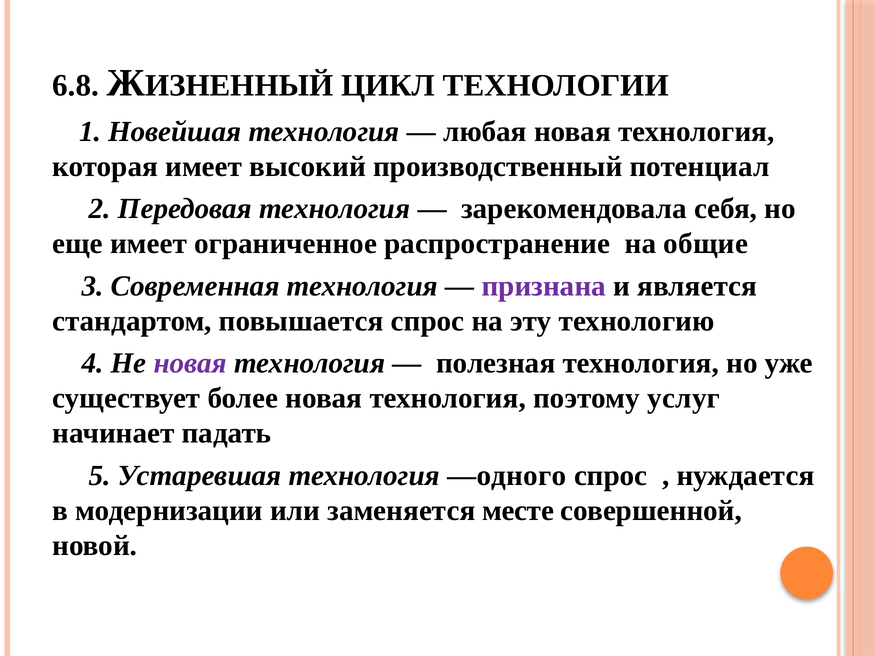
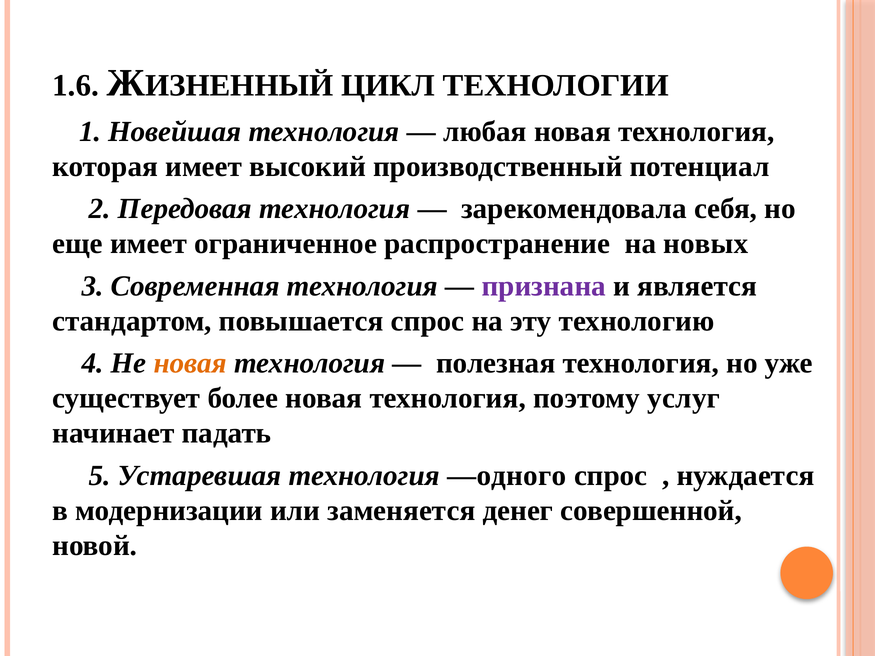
6.8: 6.8 -> 1.6 (76, 85)
общие: общие -> новых (706, 244)
новая colour: purple -> orange (190, 363)
месте: месте -> денег (518, 511)
